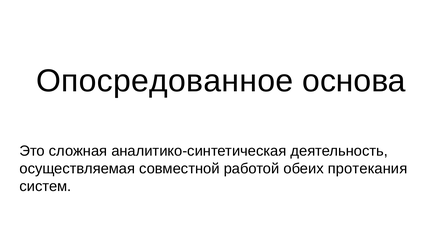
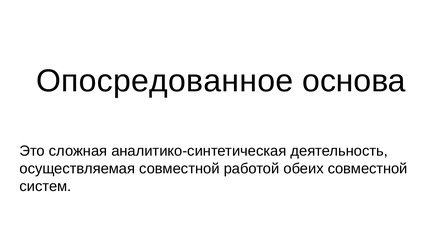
обеих протекания: протекания -> совместной (368, 169)
